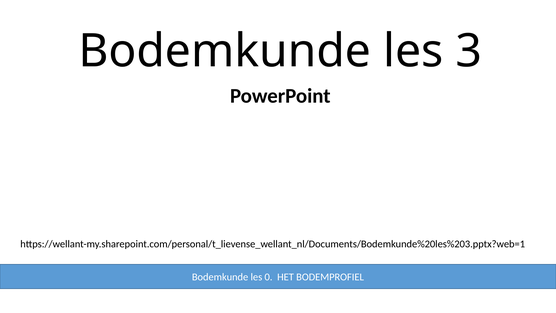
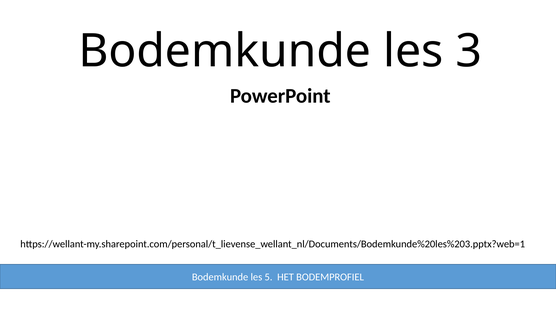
0: 0 -> 5 (269, 277)
